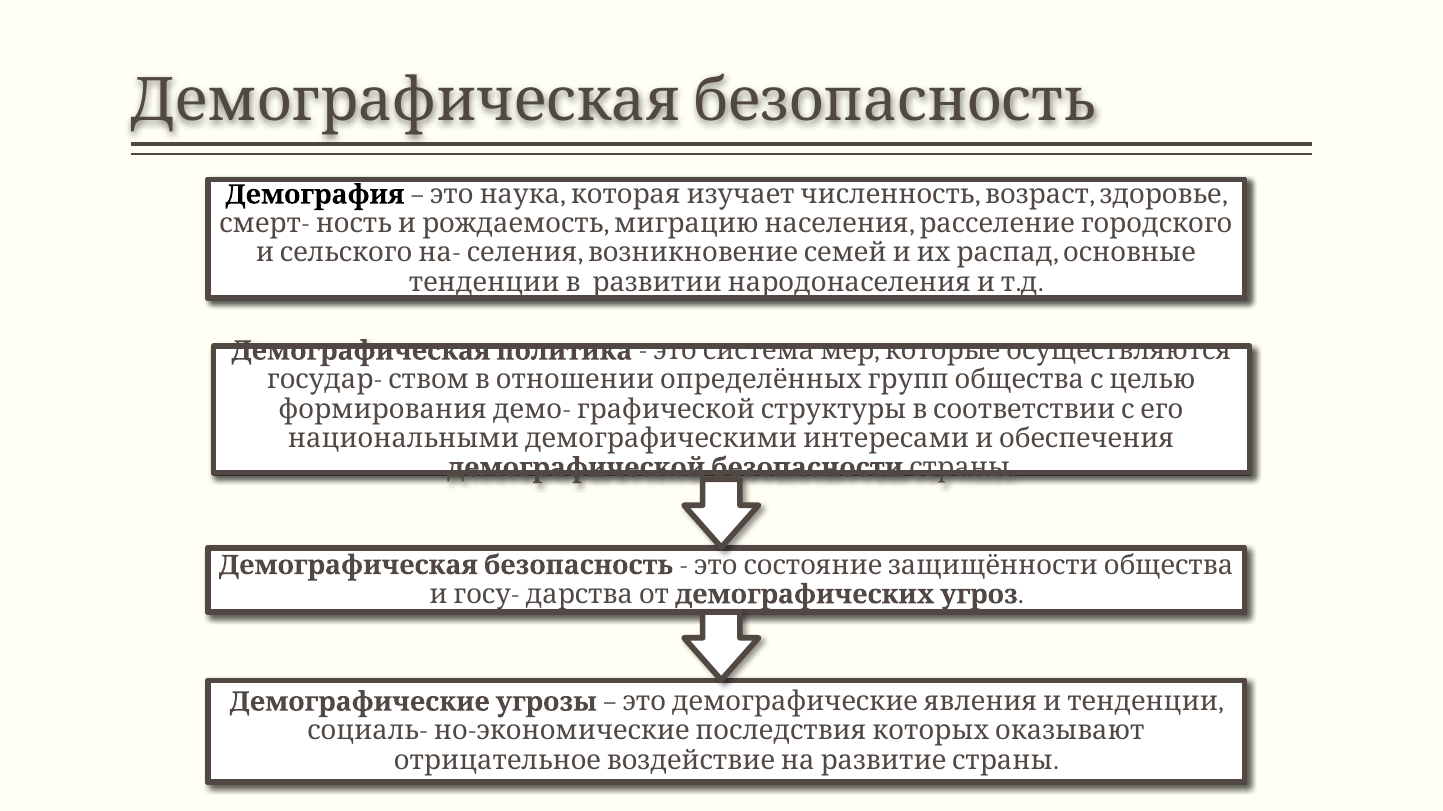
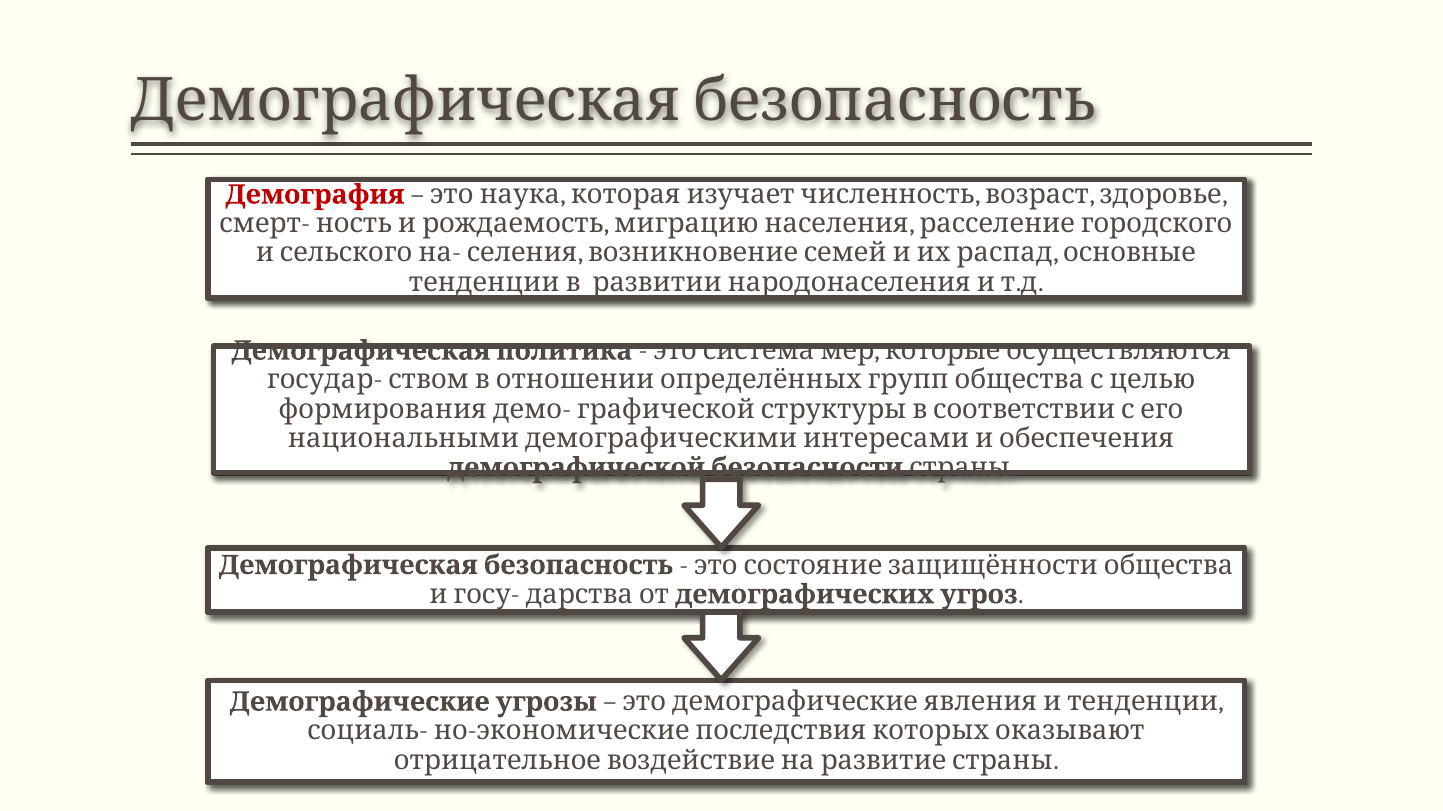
Демография colour: black -> red (315, 195)
